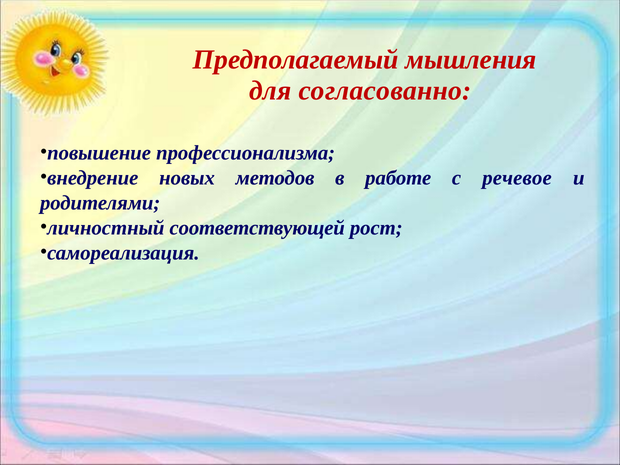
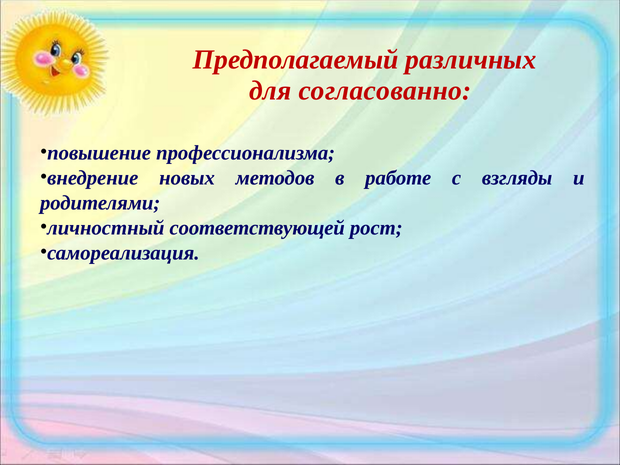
мышления: мышления -> различных (471, 60)
речевое: речевое -> взгляды (517, 178)
